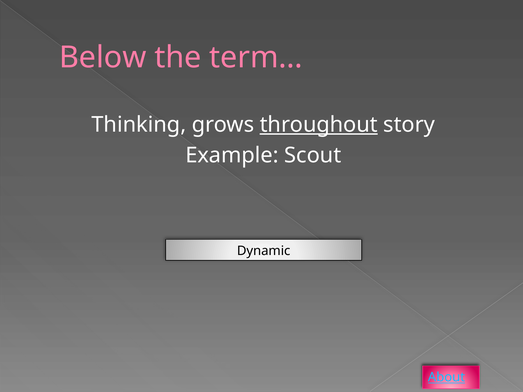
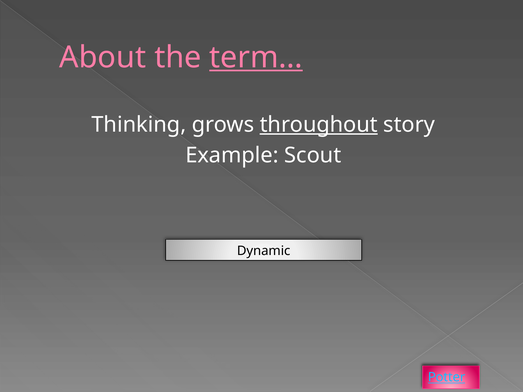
Below: Below -> About (103, 57)
term… underline: none -> present (256, 57)
About: About -> Potter (447, 377)
